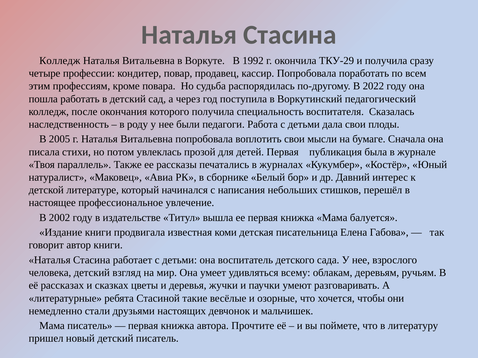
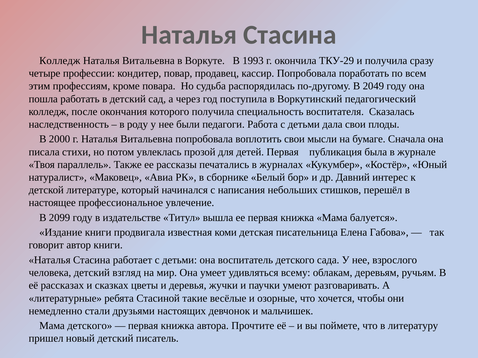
1992: 1992 -> 1993 (253, 61)
2022: 2022 -> 2049 (373, 86)
2005: 2005 -> 2000 (60, 139)
2002: 2002 -> 2099 (60, 218)
Мама писатель: писатель -> детского (90, 326)
